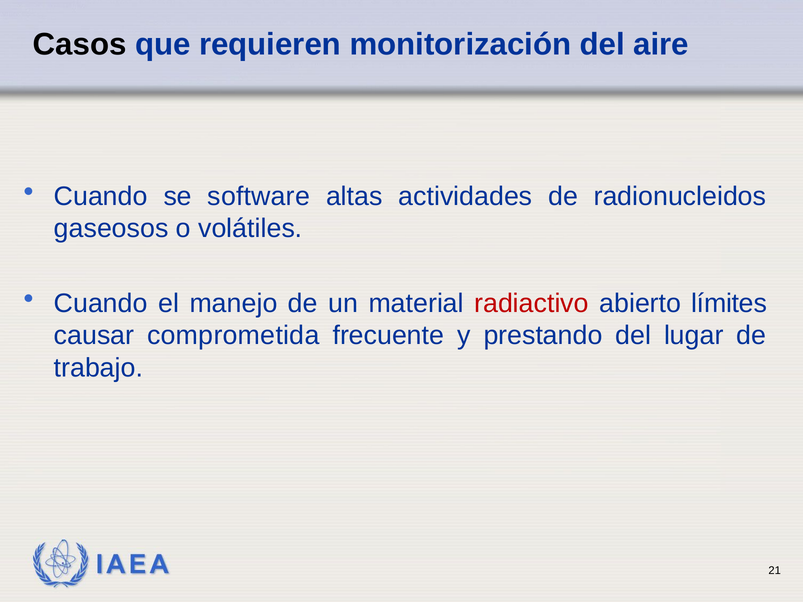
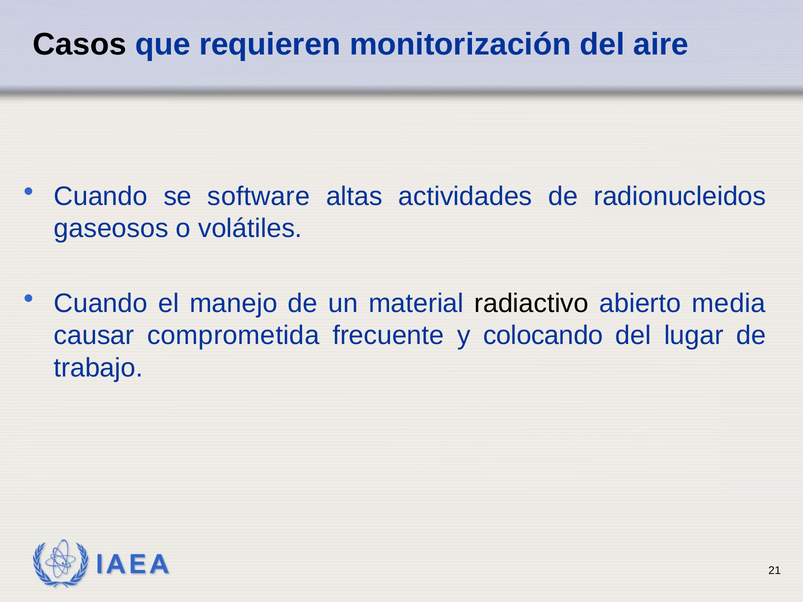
radiactivo colour: red -> black (531, 304)
límites: límites -> media (729, 304)
prestando: prestando -> colocando (543, 336)
